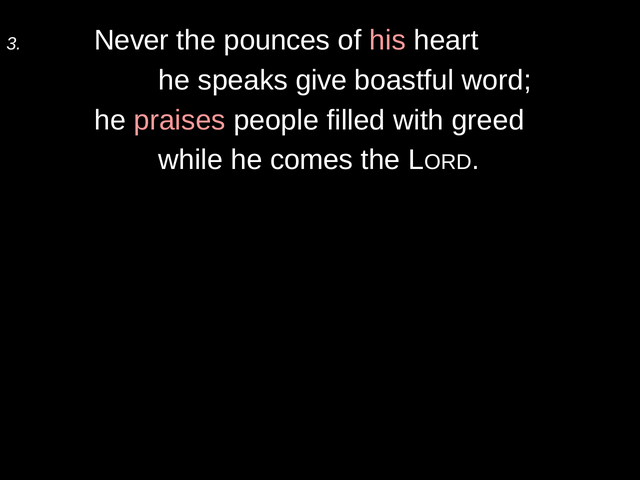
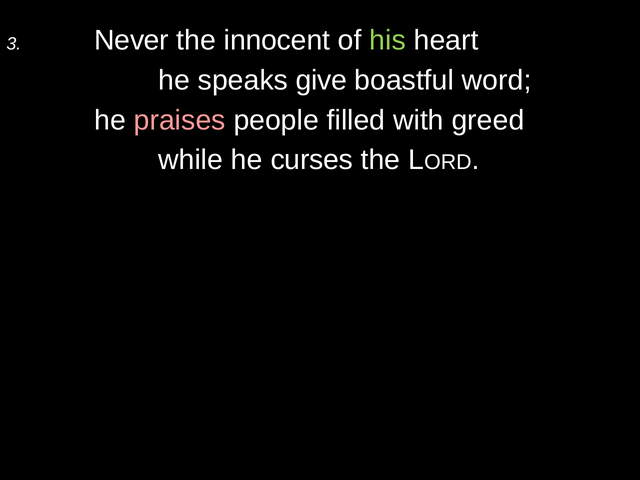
pounces: pounces -> innocent (277, 40)
his colour: pink -> light green (388, 40)
comes: comes -> curses (312, 160)
